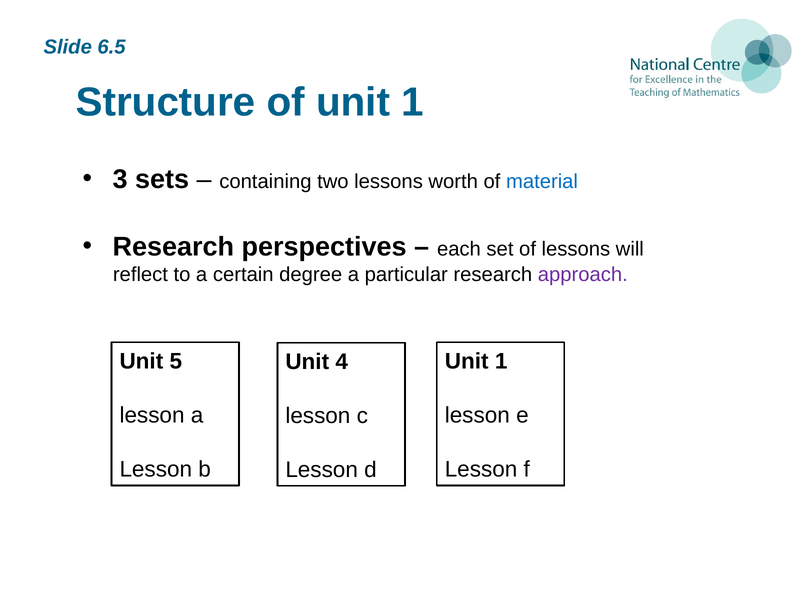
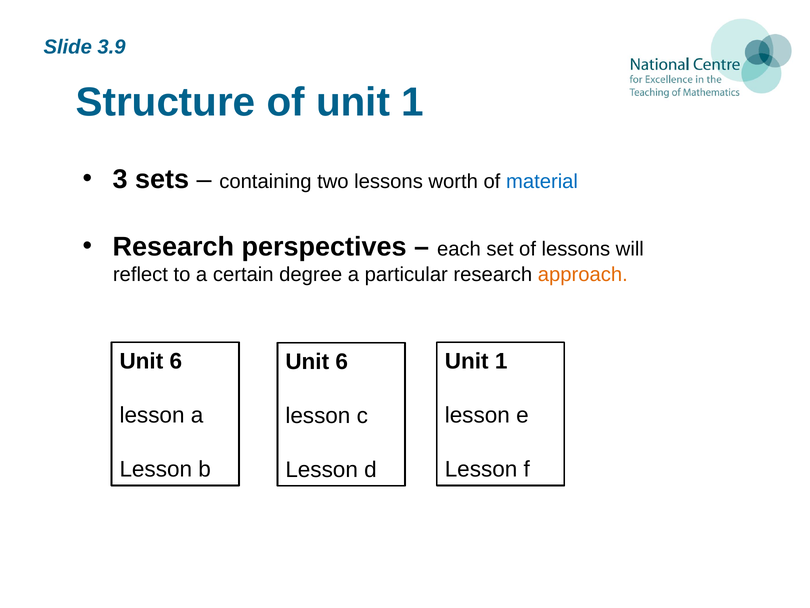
6.5: 6.5 -> 3.9 (112, 47)
approach colour: purple -> orange (583, 274)
5: 5 -> 6 (176, 361)
4: 4 -> 6 (342, 361)
